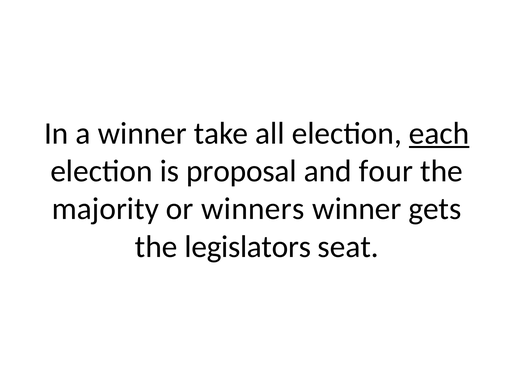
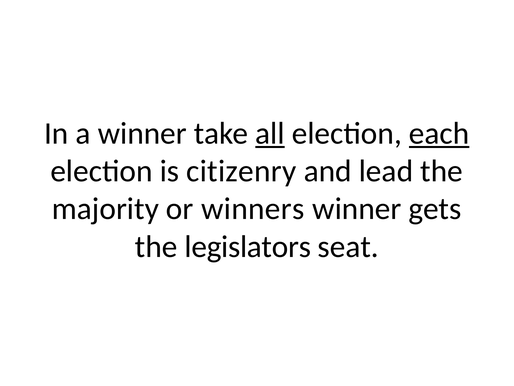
all underline: none -> present (270, 133)
proposal: proposal -> citizenry (241, 171)
four: four -> lead (386, 171)
